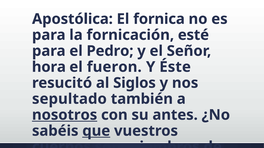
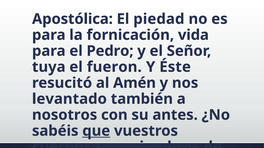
fornica: fornica -> piedad (159, 19)
esté: esté -> vida (193, 35)
hora: hora -> tuya (49, 67)
Siglos: Siglos -> Amén (135, 83)
sepultado: sepultado -> levantado (69, 99)
nosotros underline: present -> none (65, 115)
